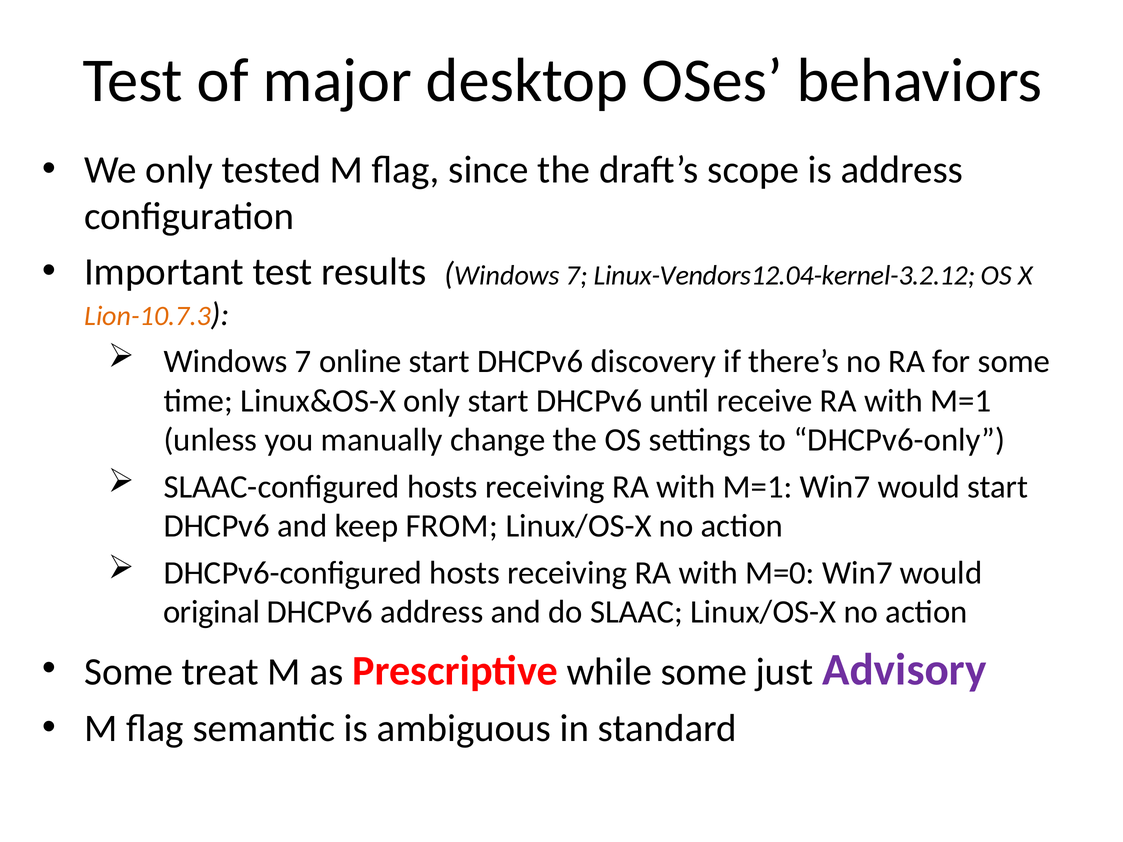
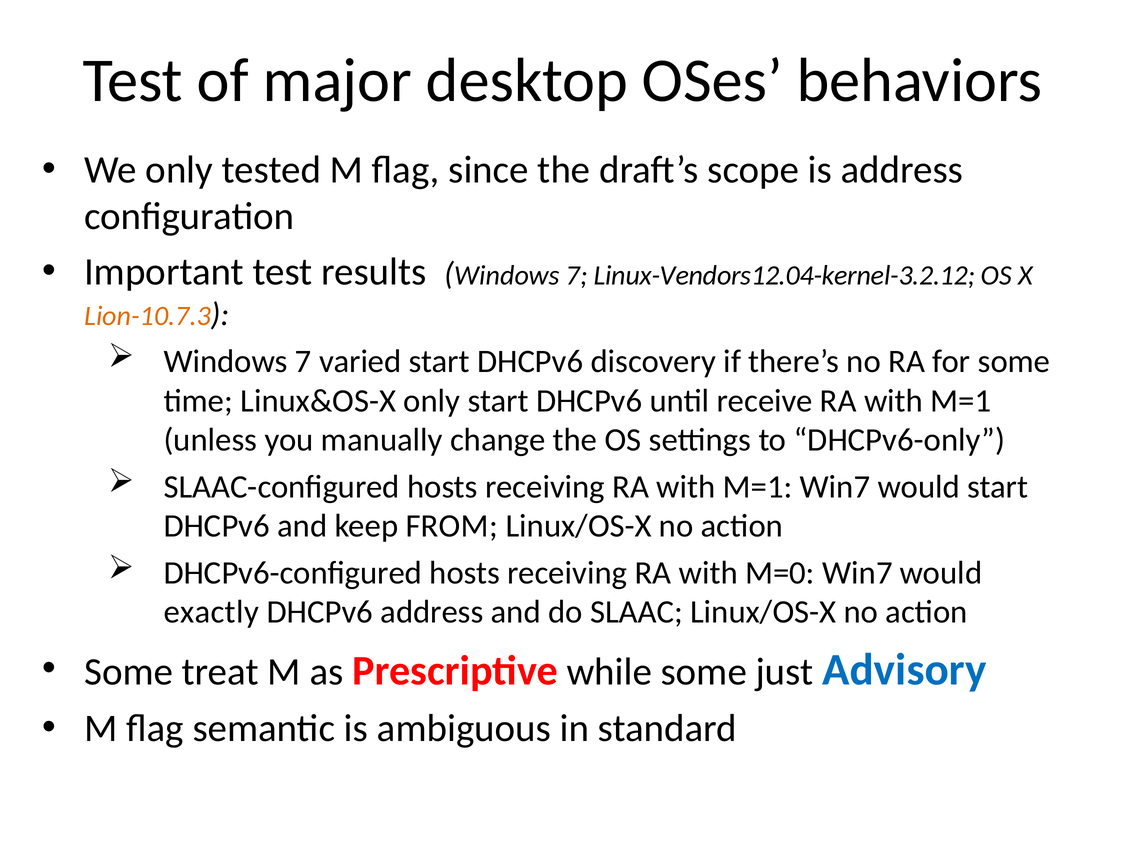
online: online -> varied (360, 362)
original: original -> exactly (211, 612)
Advisory colour: purple -> blue (904, 670)
